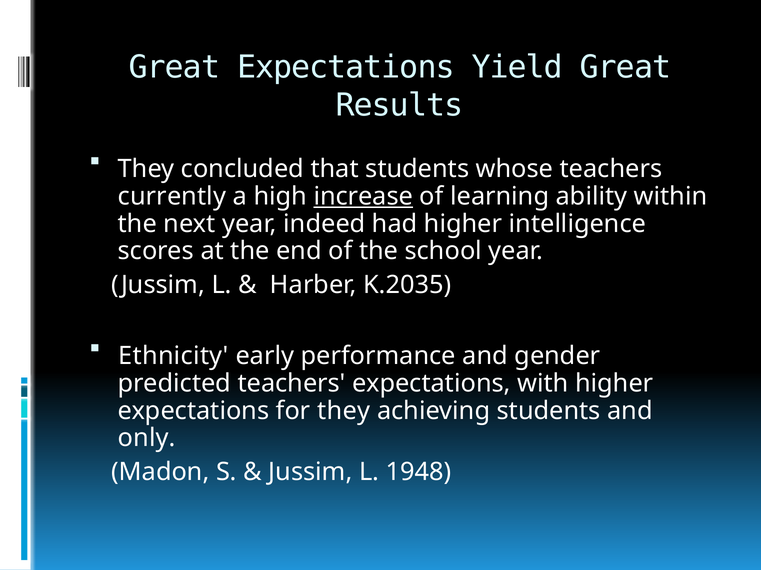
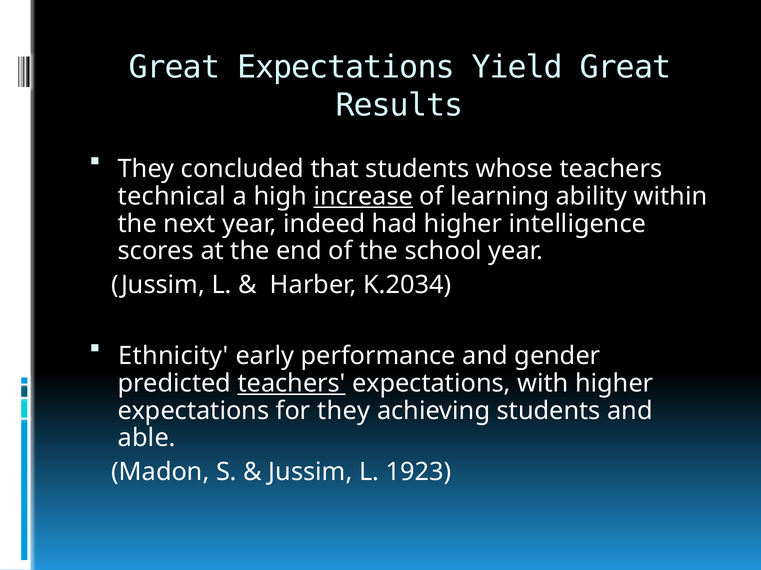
currently: currently -> technical (172, 197)
K.2035: K.2035 -> K.2034 (407, 285)
teachers underline: none -> present (292, 384)
only: only -> able (147, 439)
1948: 1948 -> 1923 (419, 473)
